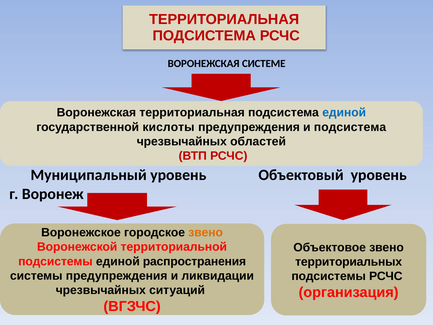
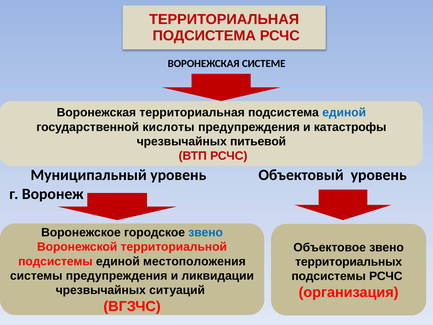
и подсистема: подсистема -> катастрофы (350, 127)
областей: областей -> питьевой (258, 141)
звено colour: orange -> blue (206, 232)
распространения: распространения -> местоположения (194, 261)
